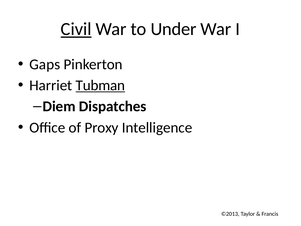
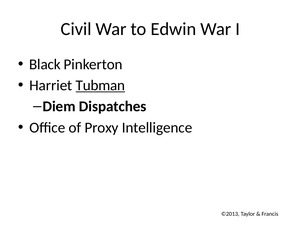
Civil underline: present -> none (76, 29)
Under: Under -> Edwin (173, 29)
Gaps: Gaps -> Black (45, 64)
